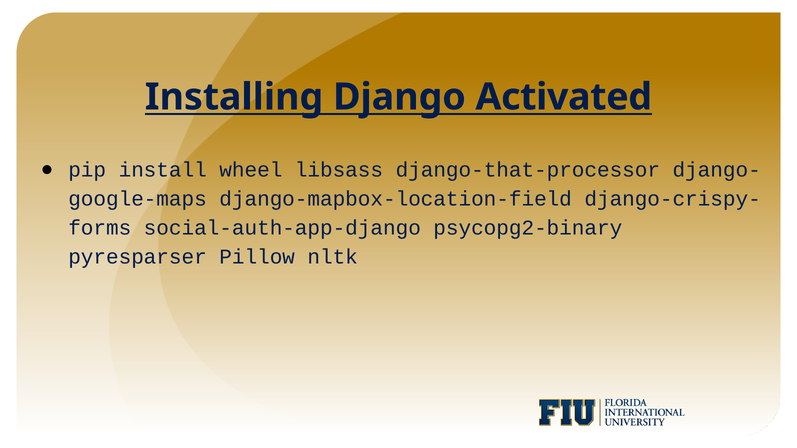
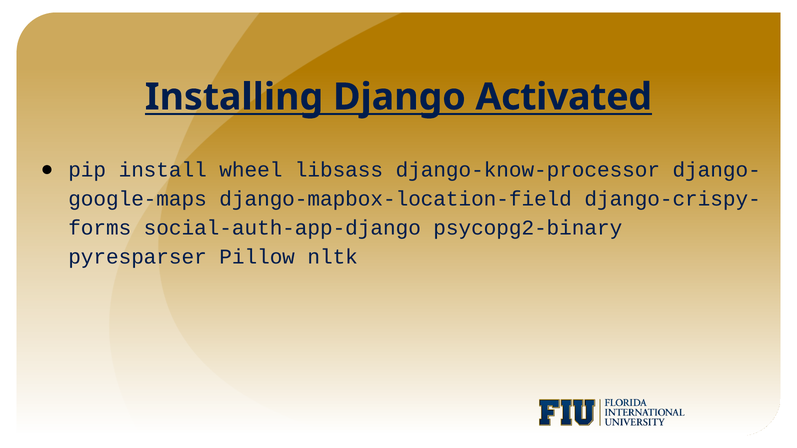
django-that-processor: django-that-processor -> django-know-processor (528, 170)
